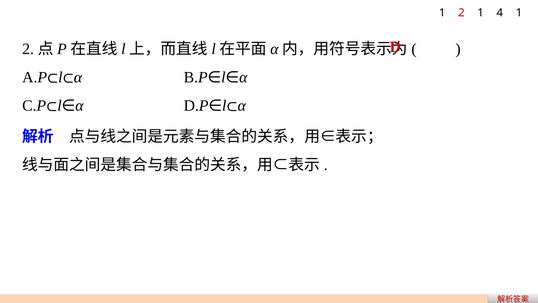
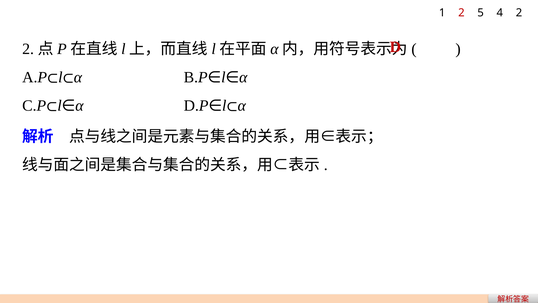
2 1: 1 -> 5 (481, 13)
4 1: 1 -> 2 (519, 13)
